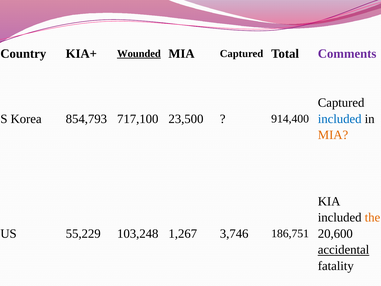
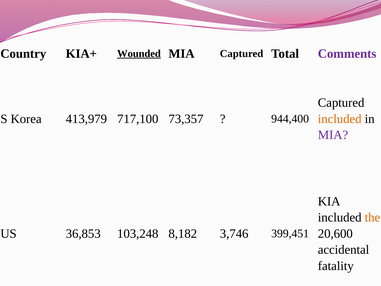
854,793: 854,793 -> 413,979 (86, 119)
23,500: 23,500 -> 73,357 (186, 119)
914,400: 914,400 -> 944,400 (290, 119)
included colour: blue -> orange (340, 119)
MIA colour: orange -> purple (333, 135)
55,229: 55,229 -> 36,853 (83, 233)
1,267: 1,267 -> 8,182 (183, 233)
186,751: 186,751 -> 399,451 (290, 233)
accidental underline: present -> none (344, 250)
